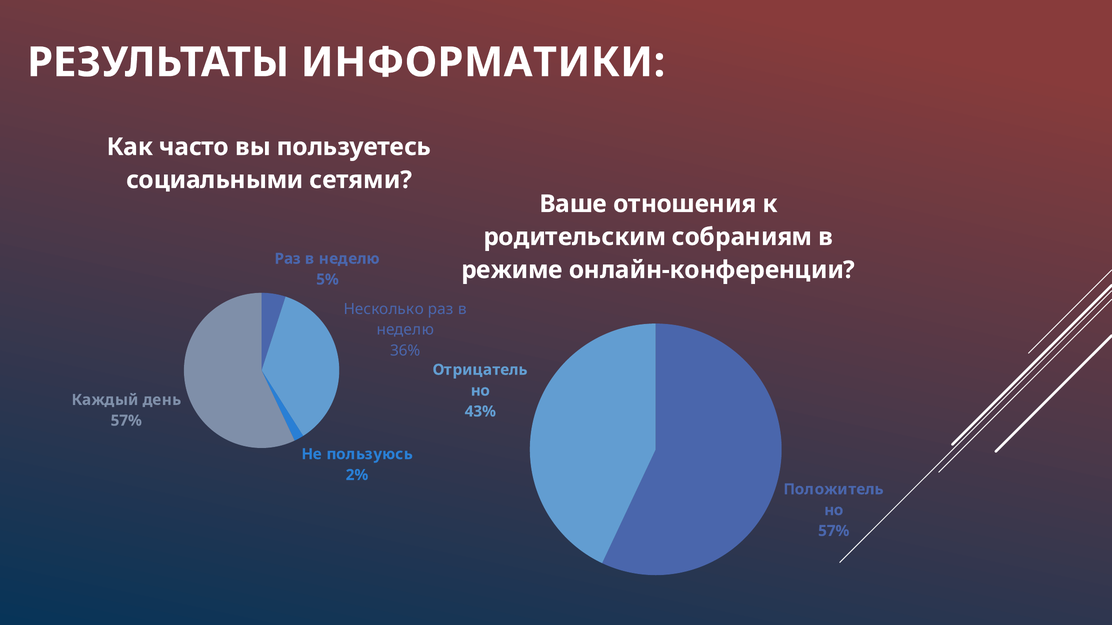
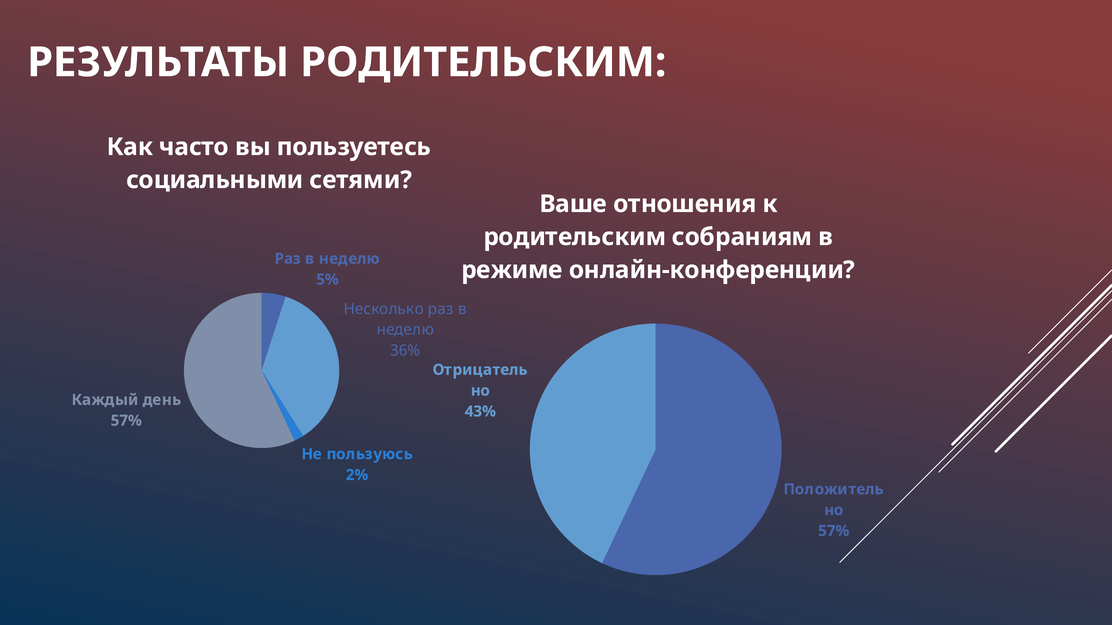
РЕЗУЛЬТАТЫ ИНФОРМАТИКИ: ИНФОРМАТИКИ -> РОДИТЕЛЬСКИМ (483, 63)
